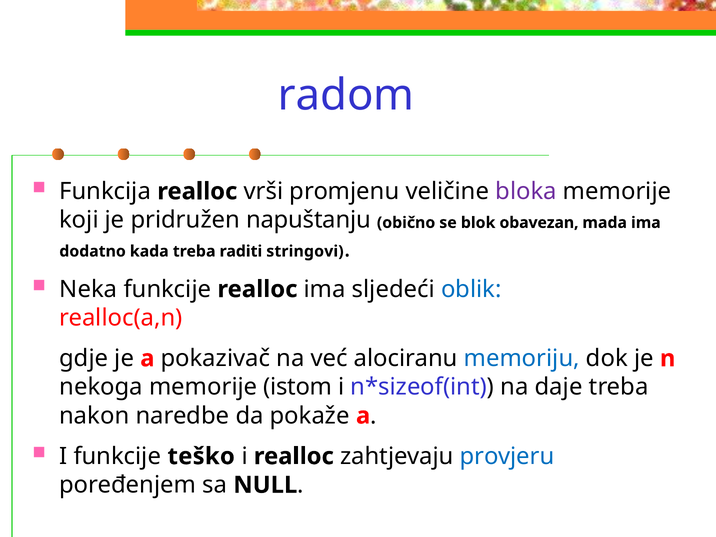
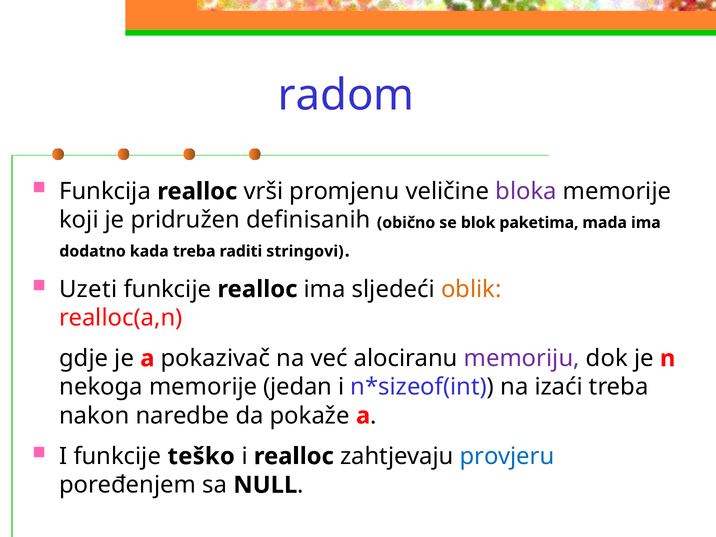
napuštanju: napuštanju -> definisanih (308, 220)
obavezan: obavezan -> paketima (539, 223)
Neka: Neka -> Uzeti (88, 289)
oblik colour: blue -> orange (471, 289)
memoriju colour: blue -> purple (522, 358)
istom: istom -> jedan (298, 387)
daje: daje -> izaći (559, 387)
